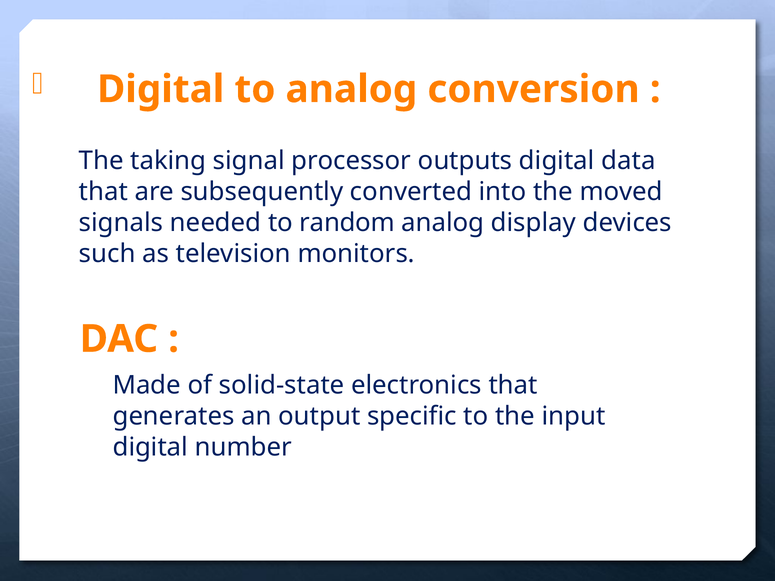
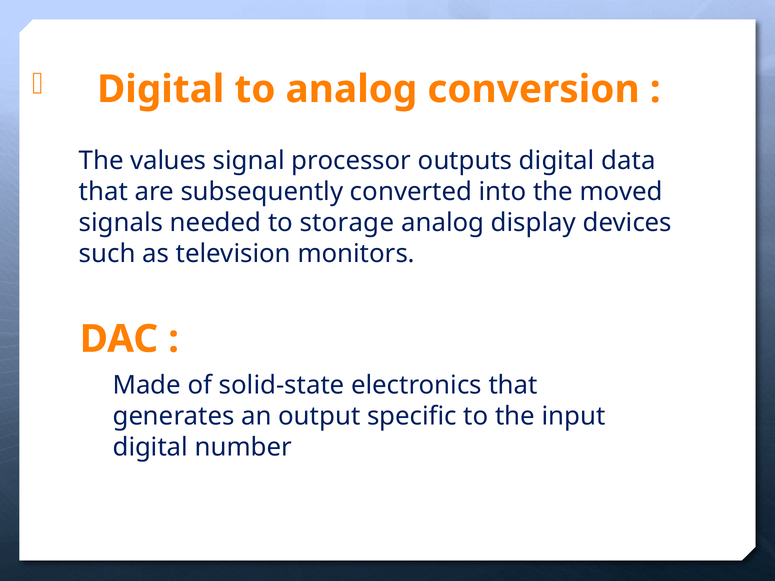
taking: taking -> values (168, 161)
random: random -> storage (347, 223)
